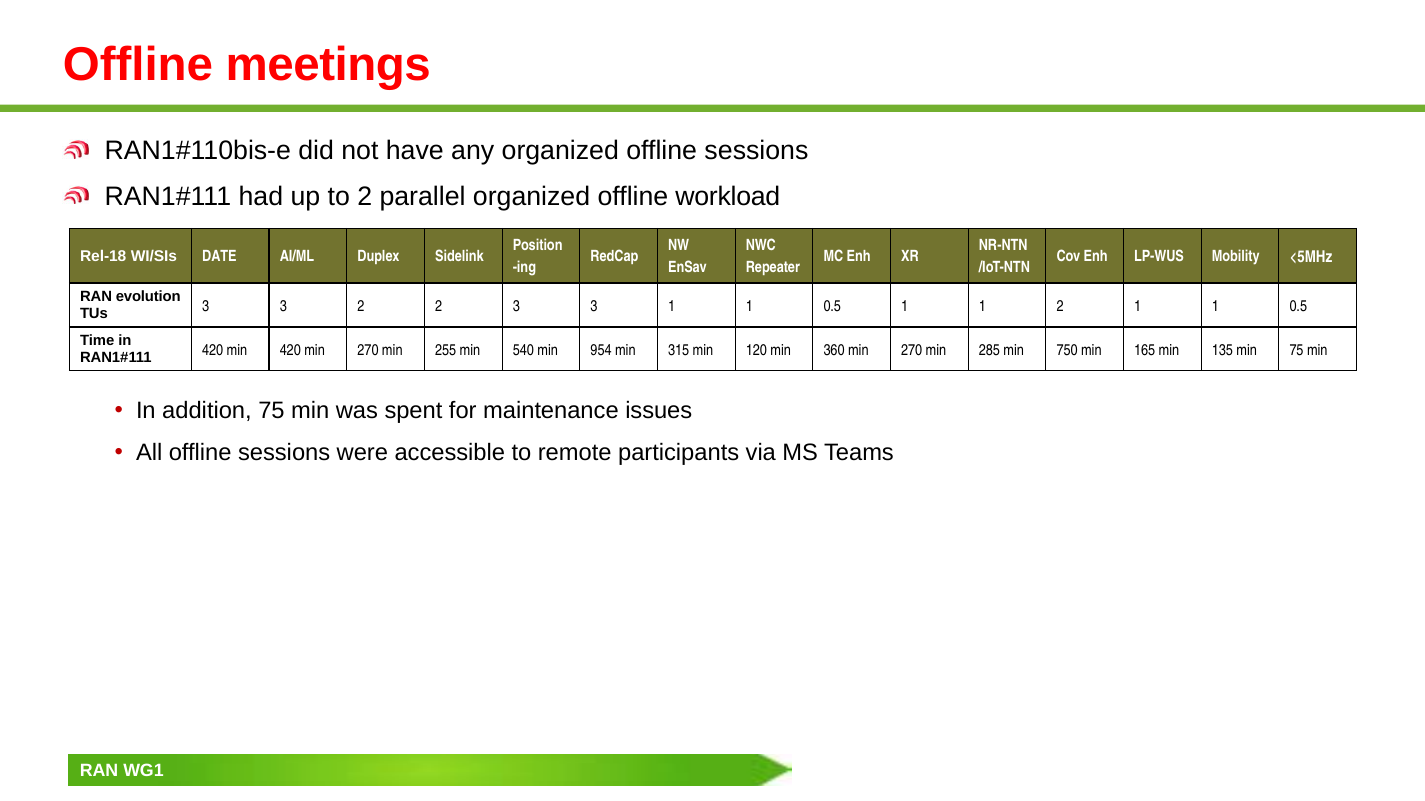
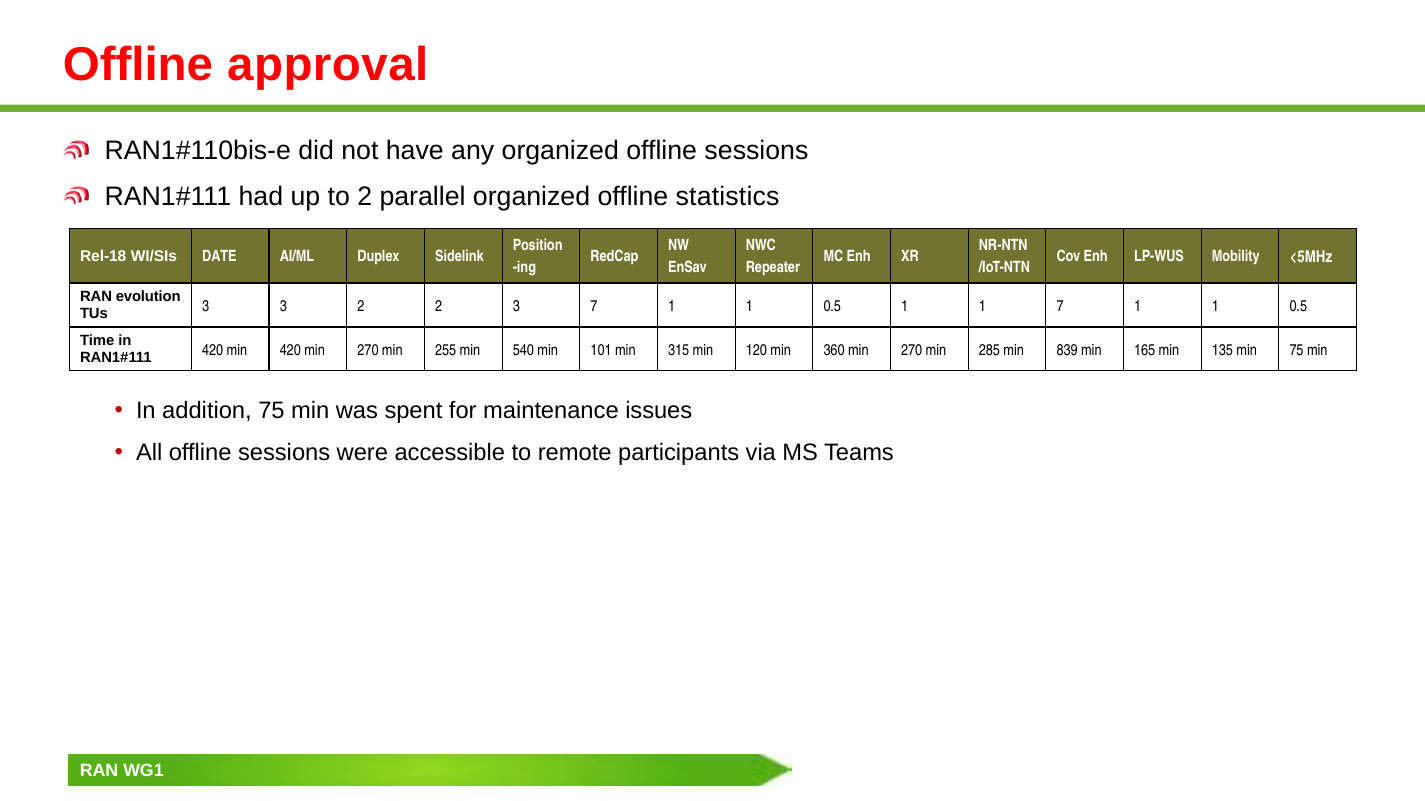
meetings: meetings -> approval (328, 65)
workload: workload -> statistics (728, 197)
2 3 3: 3 -> 7 (594, 306)
1 2: 2 -> 7 (1060, 306)
954: 954 -> 101 (601, 350)
750: 750 -> 839 (1067, 350)
